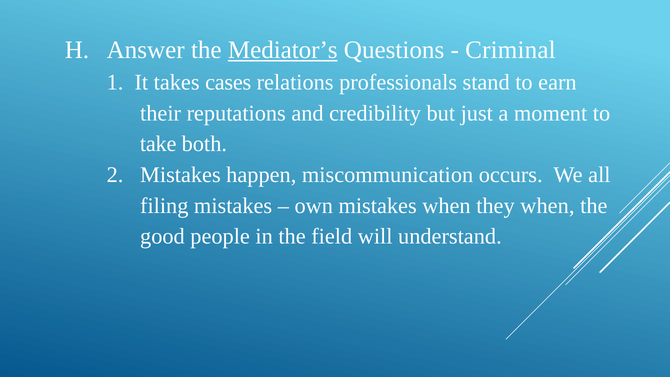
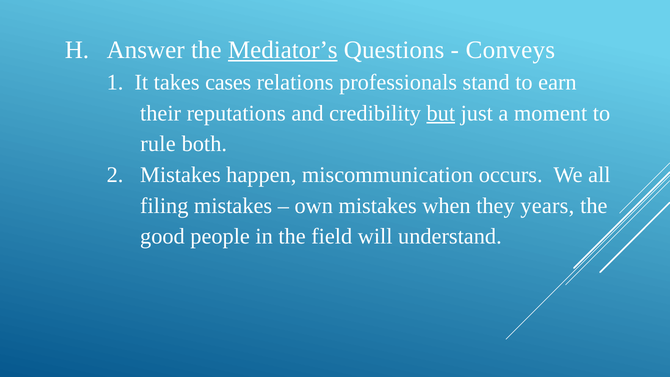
Criminal: Criminal -> Conveys (510, 50)
but underline: none -> present (441, 113)
take: take -> rule (158, 144)
they when: when -> years (547, 206)
